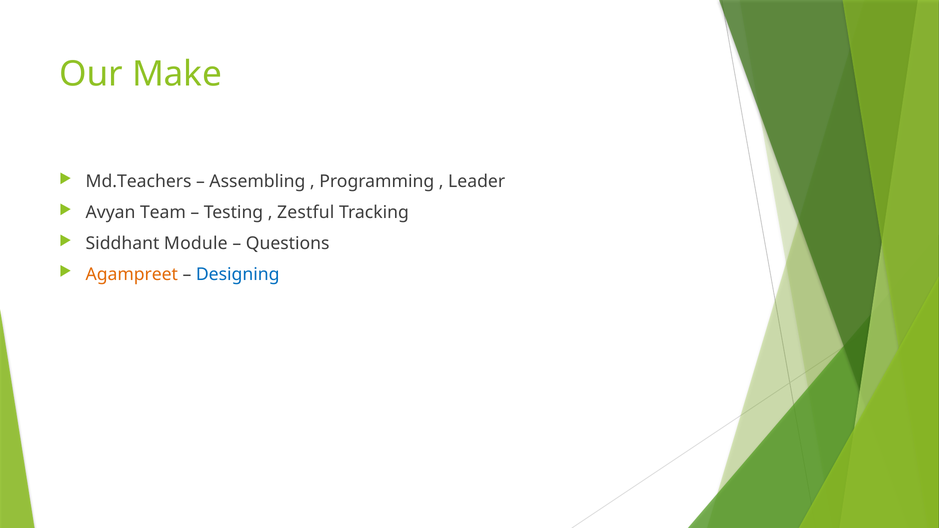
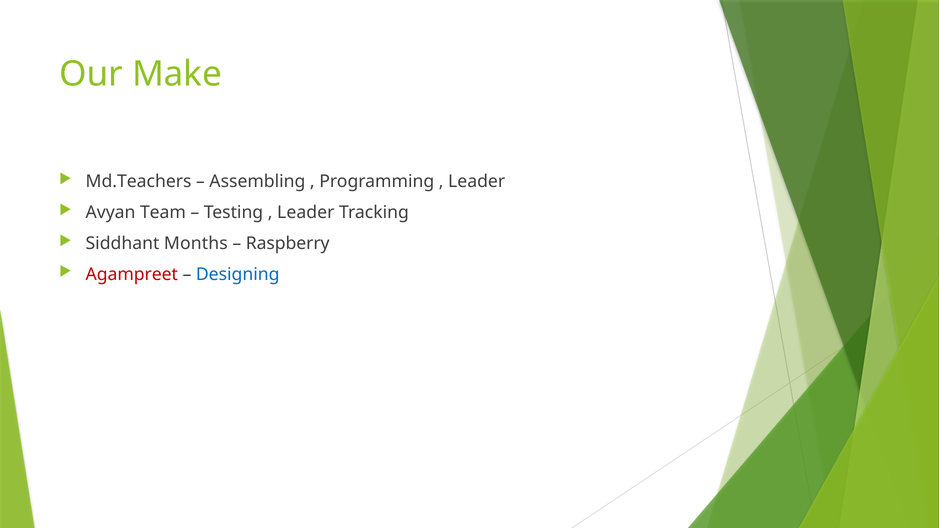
Zestful: Zestful -> Leader (306, 213)
Module: Module -> Months (196, 244)
Questions: Questions -> Raspberry (288, 244)
Agampreet colour: orange -> red (132, 274)
